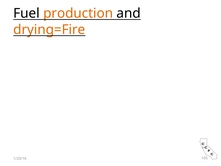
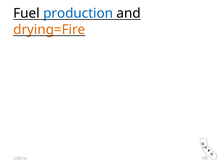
production colour: orange -> blue (78, 13)
